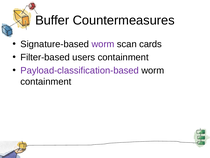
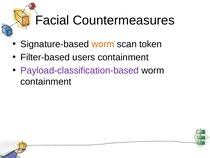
Buffer: Buffer -> Facial (52, 20)
worm colour: purple -> orange (103, 44)
cards: cards -> token (150, 44)
